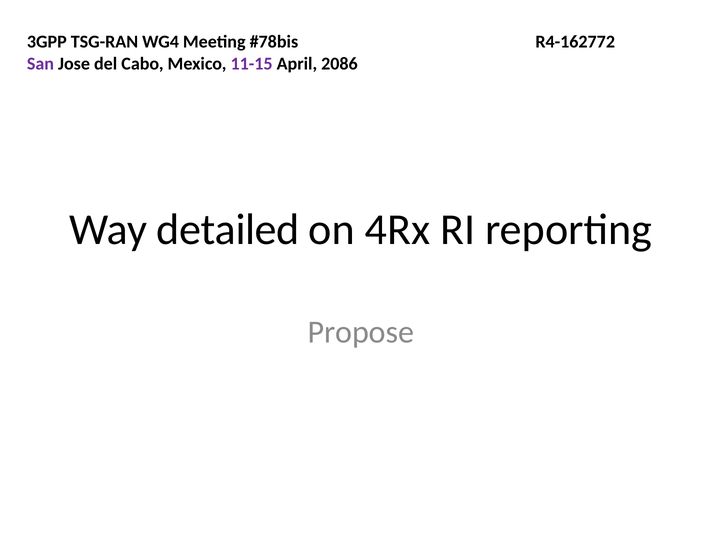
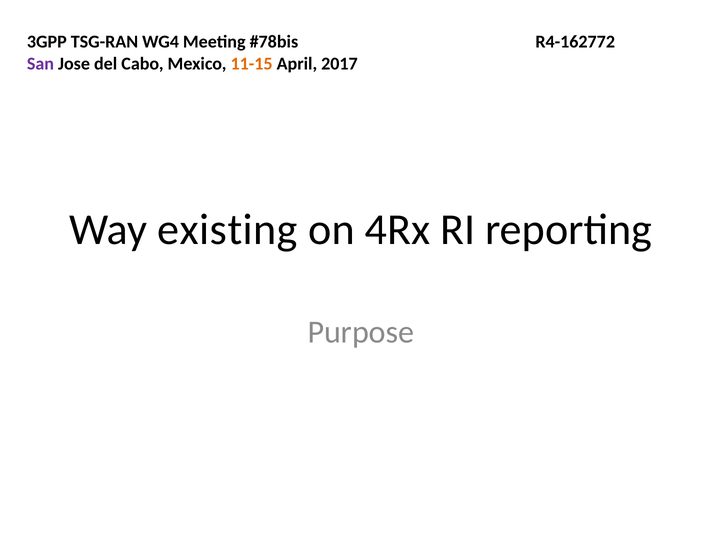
11-15 colour: purple -> orange (252, 64)
2086: 2086 -> 2017 (339, 64)
detailed: detailed -> existing (227, 229)
Propose: Propose -> Purpose (361, 332)
